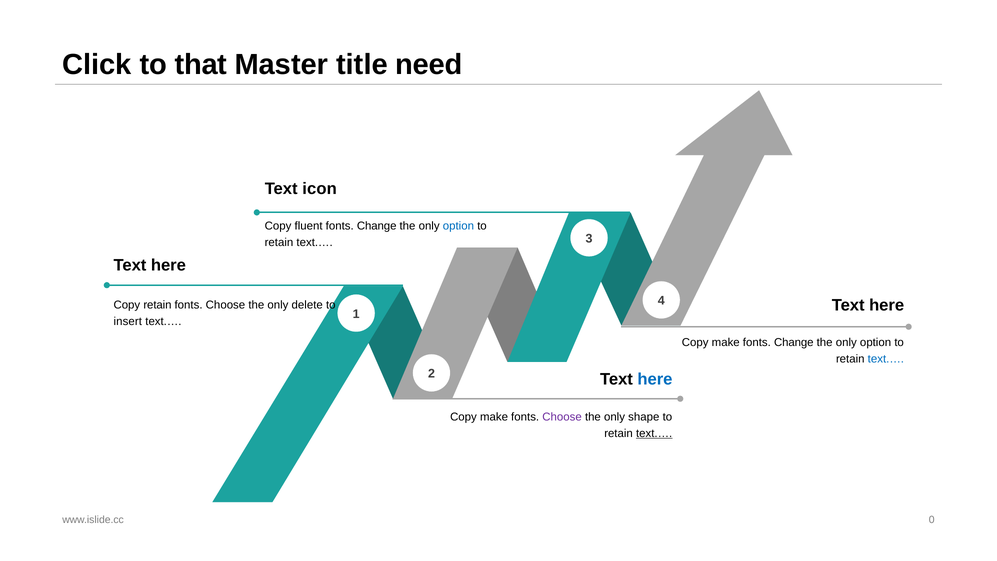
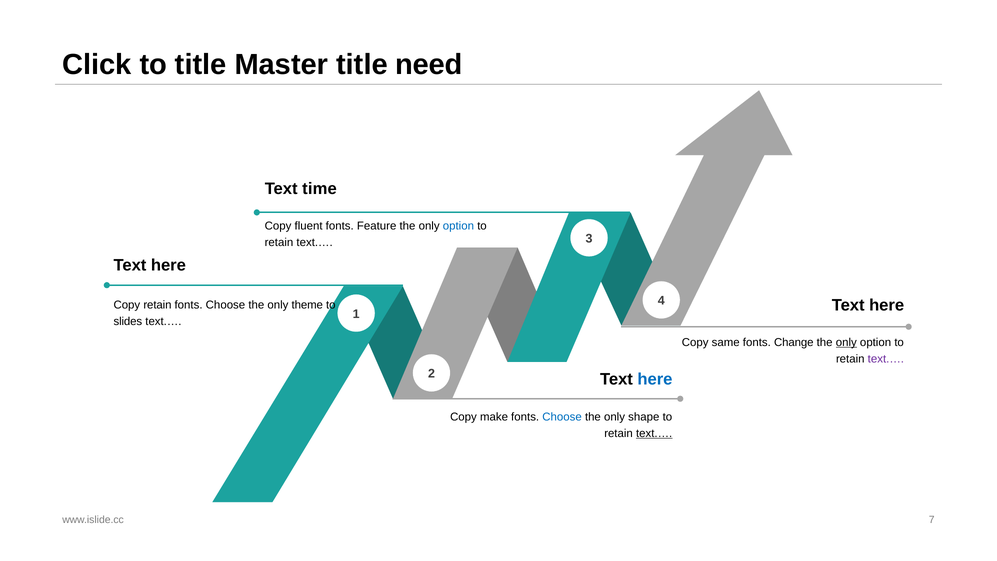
to that: that -> title (201, 64)
icon: icon -> time (320, 189)
Change: Change -> Feature (377, 226)
delete: delete -> theme (307, 305)
insert: insert -> slides (128, 321)
make: make -> same (726, 342)
only underline: none -> present (846, 342)
text.… colour: blue -> purple (886, 359)
Choose colour: purple -> blue (562, 417)
0: 0 -> 7 (932, 519)
